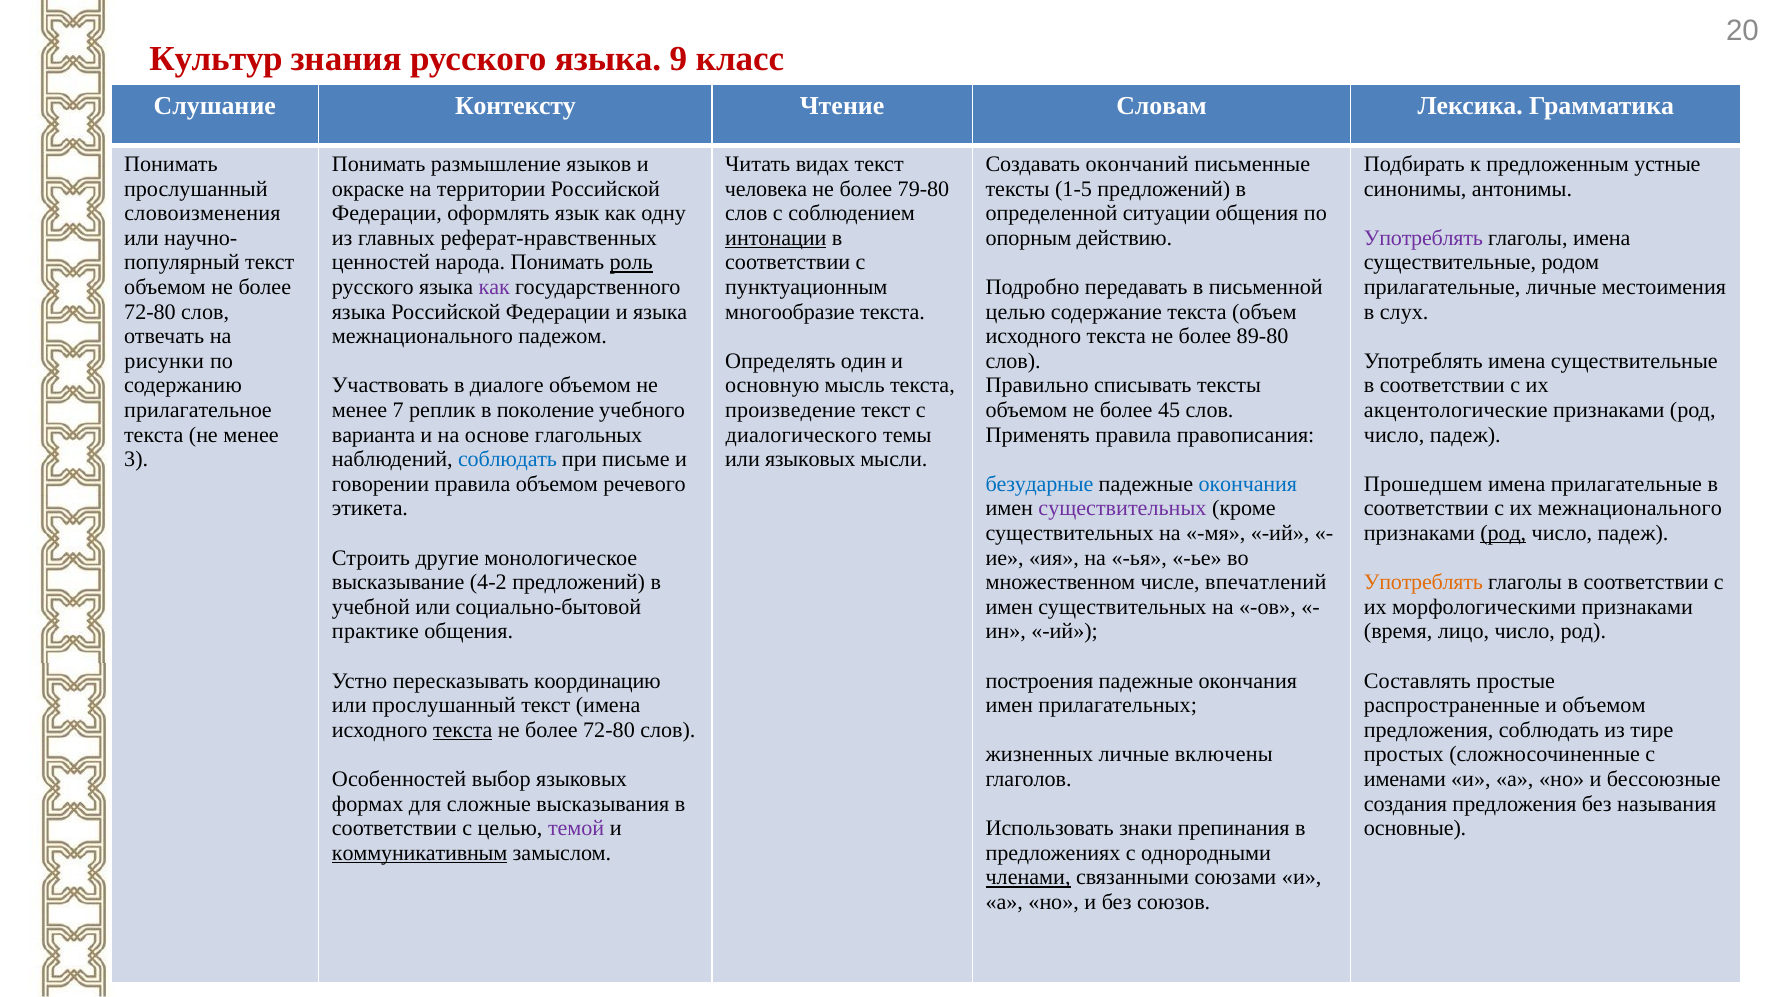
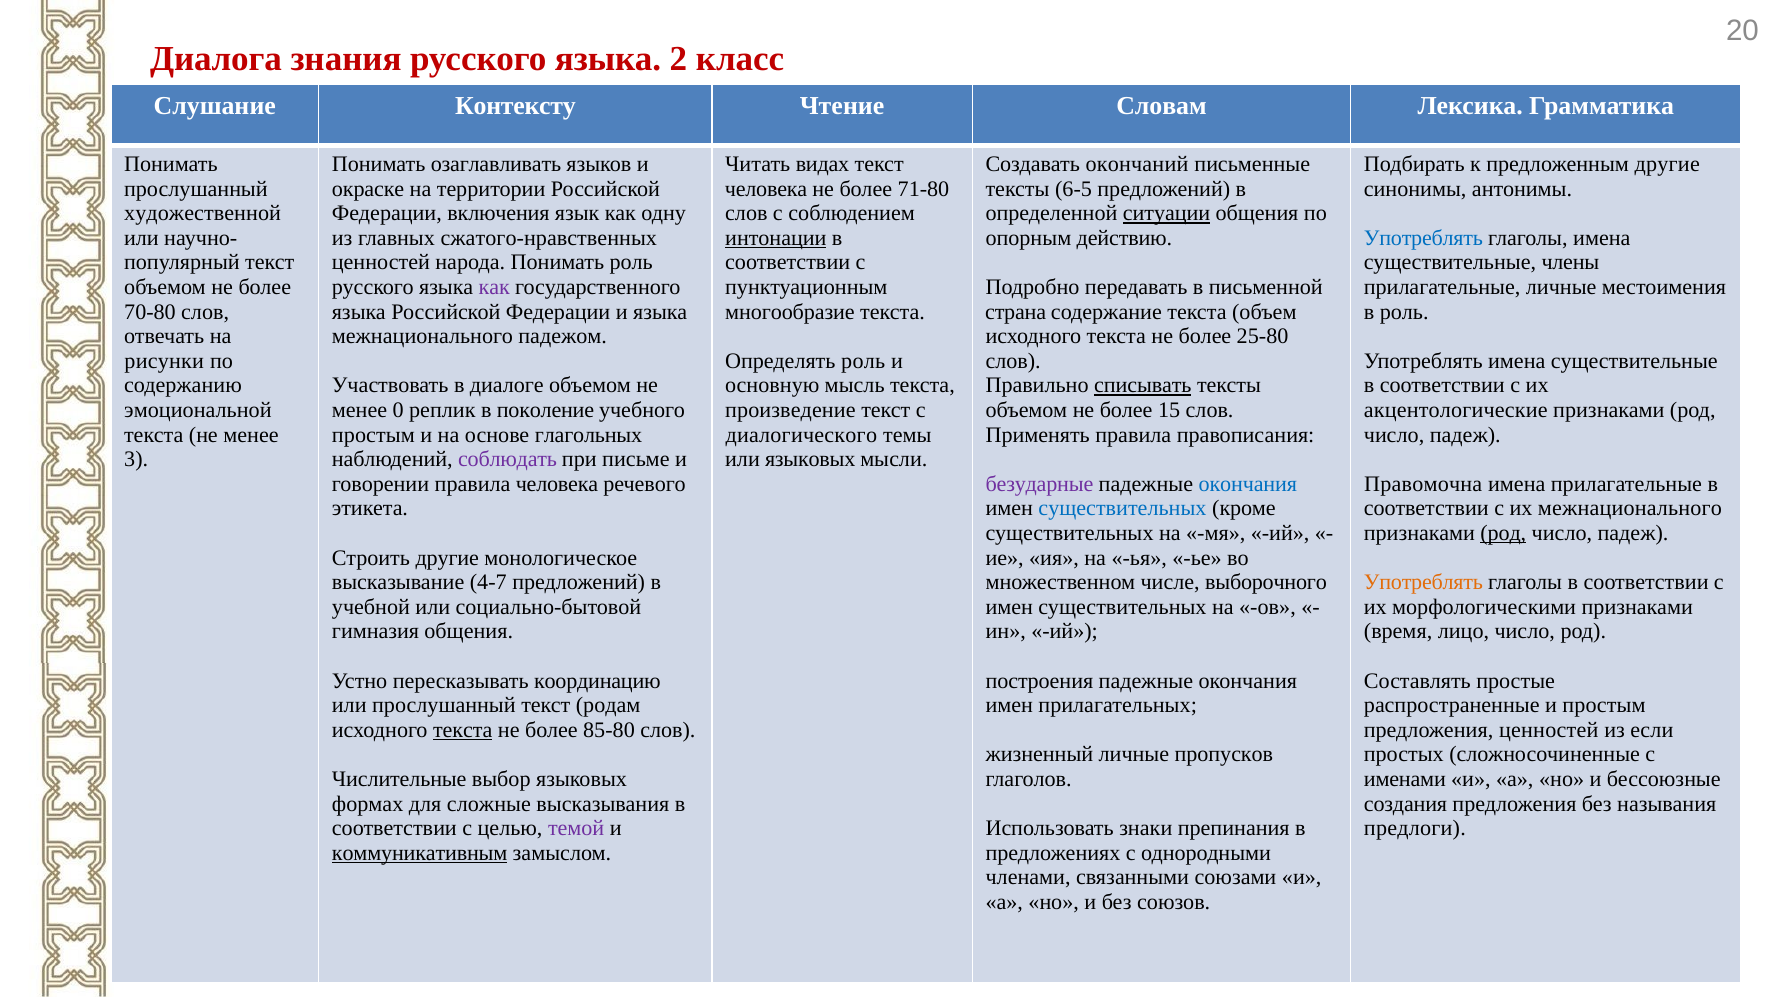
Культур: Культур -> Диалога (216, 58)
9: 9 -> 2 (679, 58)
размышление: размышление -> озаглавливать (496, 164)
предложенным устные: устные -> другие (1667, 164)
79-80: 79-80 -> 71-80 (924, 189)
1-5: 1-5 -> 6-5 (1073, 189)
словоизменения: словоизменения -> художественной (203, 213)
оформлять: оформлять -> включения (498, 213)
ситуации underline: none -> present (1167, 213)
реферат-нравственных: реферат-нравственных -> сжатого-нравственных (549, 238)
Употреблять colour: purple -> blue (1423, 238)
роль underline: present -> none (631, 263)
родом: родом -> члены (1570, 263)
72-80: 72-80 -> 70-80 (150, 312)
целью: целью -> страна (1016, 312)
в слух: слух -> роль (1404, 312)
89-80: 89-80 -> 25-80 (1263, 336)
Определять один: один -> роль (863, 361)
списывать underline: none -> present (1143, 385)
прилагательное: прилагательное -> эмоциональной (198, 410)
7: 7 -> 0 (398, 410)
45: 45 -> 15 (1169, 410)
варианта: варианта -> простым (373, 435)
соблюдать colour: blue -> purple (508, 459)
правила объемом: объемом -> человека (557, 484)
безударные colour: blue -> purple (1039, 484)
Прошедшем: Прошедшем -> Правомочна (1423, 484)
существительных colour: purple -> blue (1122, 508)
4-2: 4-2 -> 4-7 (488, 582)
впечатлений: впечатлений -> выборочного (1266, 582)
практике: практике -> гимназия (376, 631)
текст имена: имена -> родам (608, 705)
и объемом: объемом -> простым (1604, 705)
72-80: 72-80 -> 85-80 (609, 730)
предложения соблюдать: соблюдать -> ценностей (1549, 730)
тире: тире -> если (1652, 730)
жизненных: жизненных -> жизненный (1039, 754)
включены: включены -> пропусков (1224, 754)
Особенностей: Особенностей -> Числительные (399, 779)
основные: основные -> предлоги (1415, 828)
членами underline: present -> none (1028, 877)
